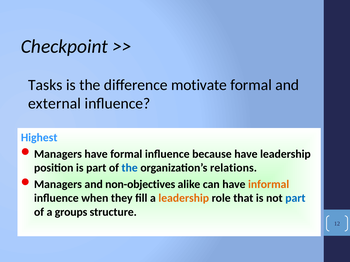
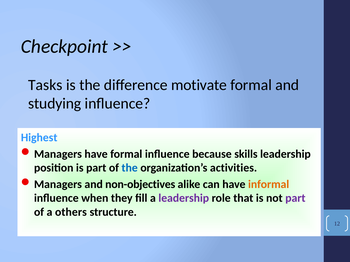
external: external -> studying (55, 104)
because have: have -> skills (246, 154)
relations: relations -> activities (234, 168)
leadership colour: orange -> purple (184, 199)
part colour: blue -> purple (295, 199)
groups: groups -> others (71, 213)
